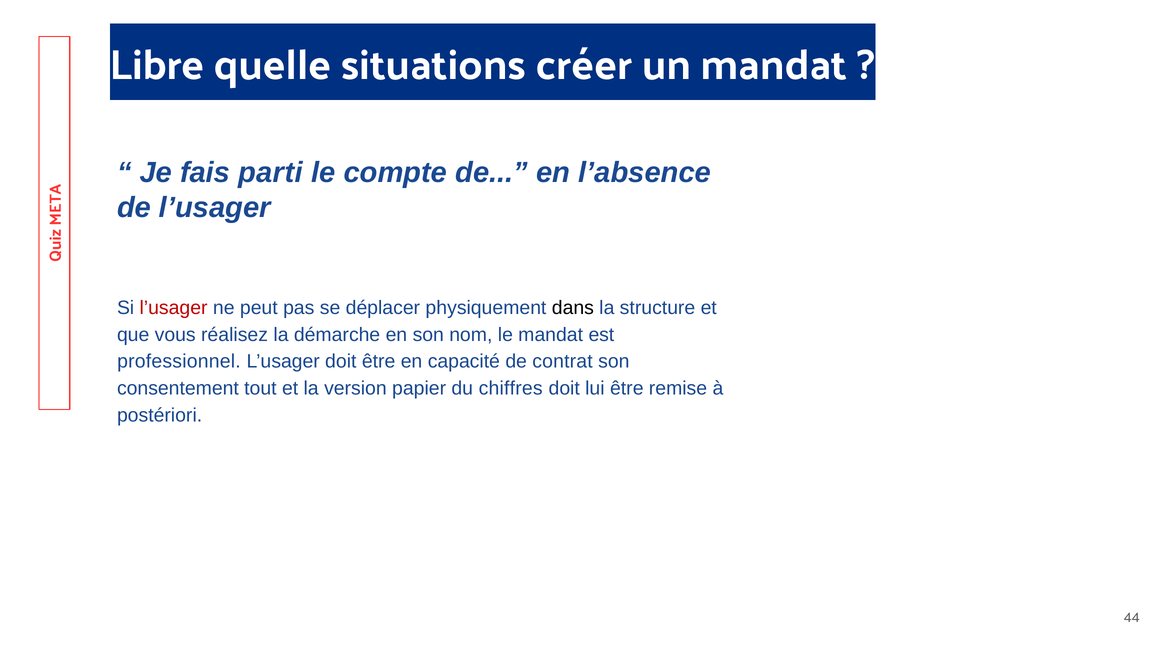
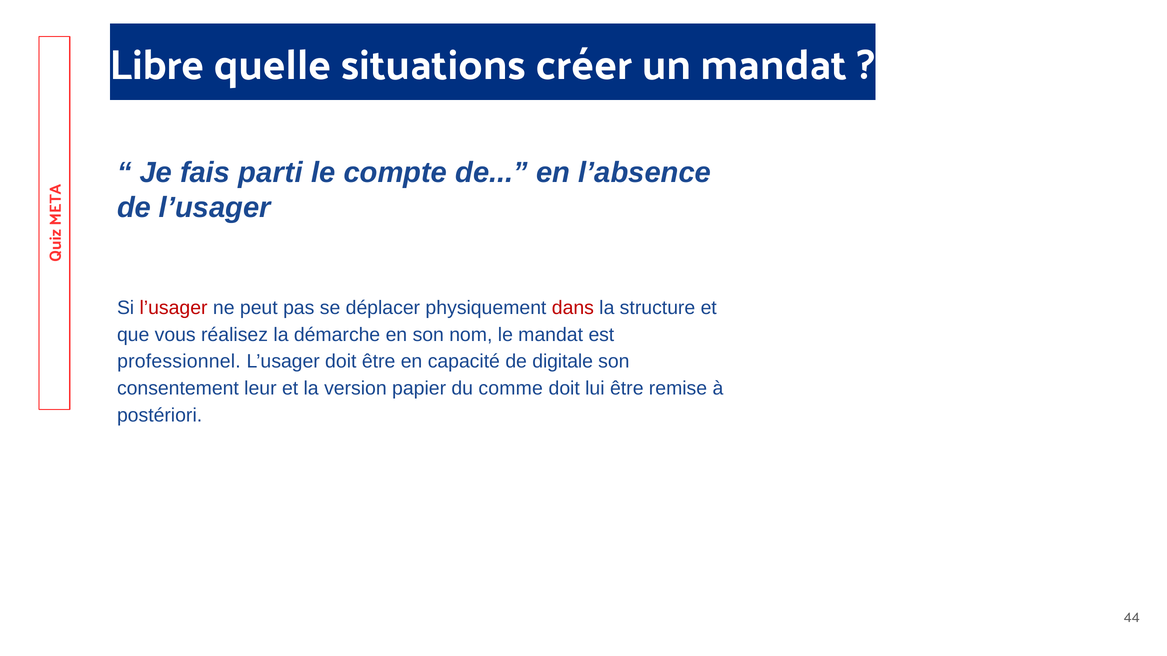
dans colour: black -> red (573, 308)
contrat: contrat -> digitale (563, 362)
tout: tout -> leur (260, 389)
chiffres: chiffres -> comme (511, 389)
